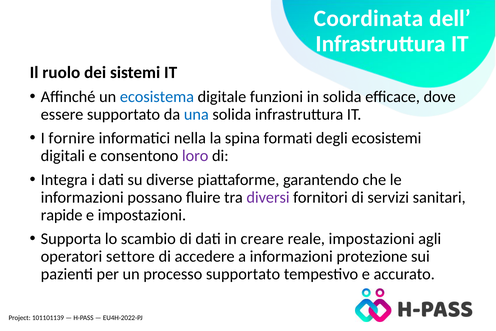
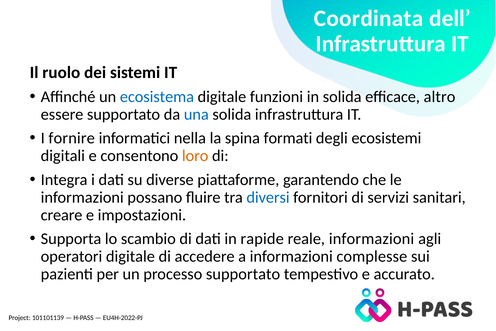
dove: dove -> altro (440, 97)
loro colour: purple -> orange (195, 156)
diversi colour: purple -> blue (268, 197)
rapide: rapide -> creare (62, 215)
creare: creare -> rapide (262, 238)
reale impostazioni: impostazioni -> informazioni (372, 238)
operatori settore: settore -> digitale (130, 256)
protezione: protezione -> complesse (372, 256)
